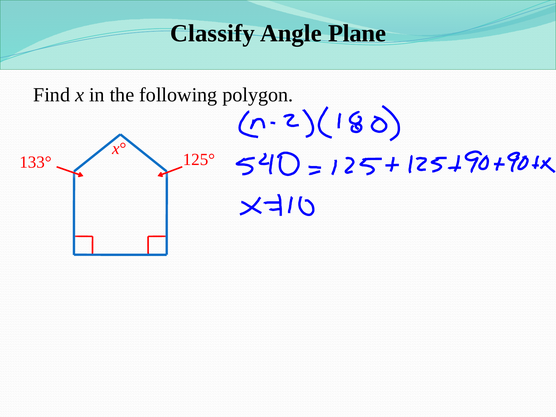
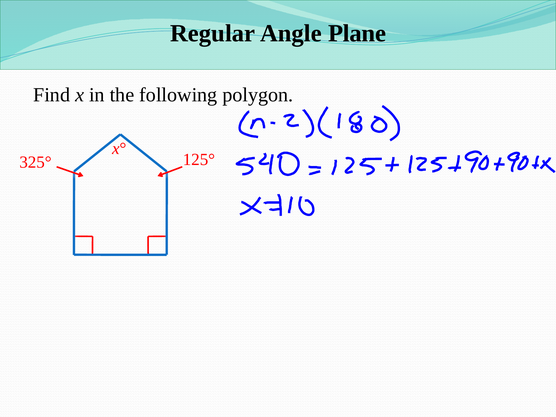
Classify: Classify -> Regular (213, 33)
133°: 133° -> 325° (35, 162)
